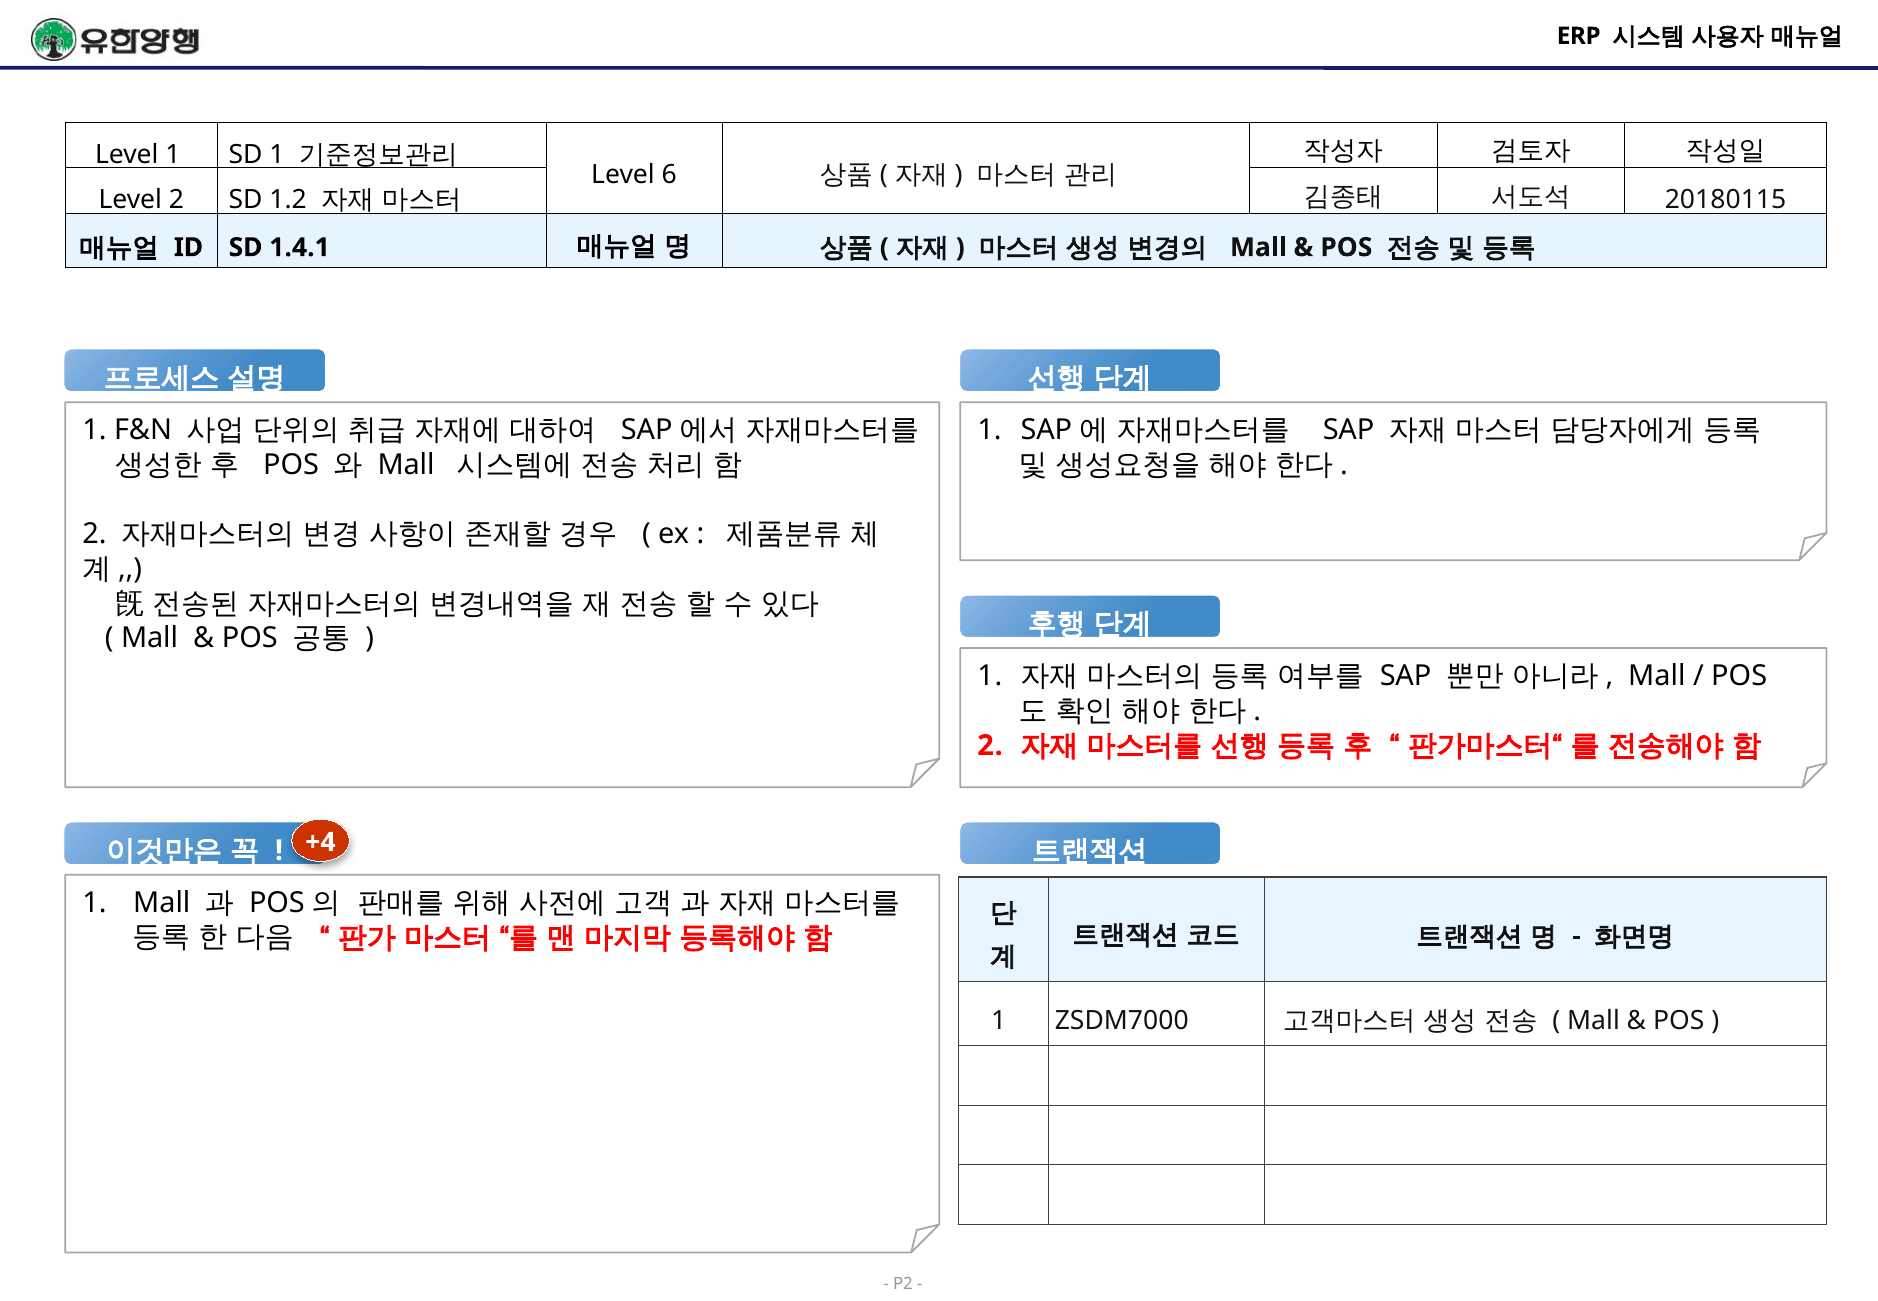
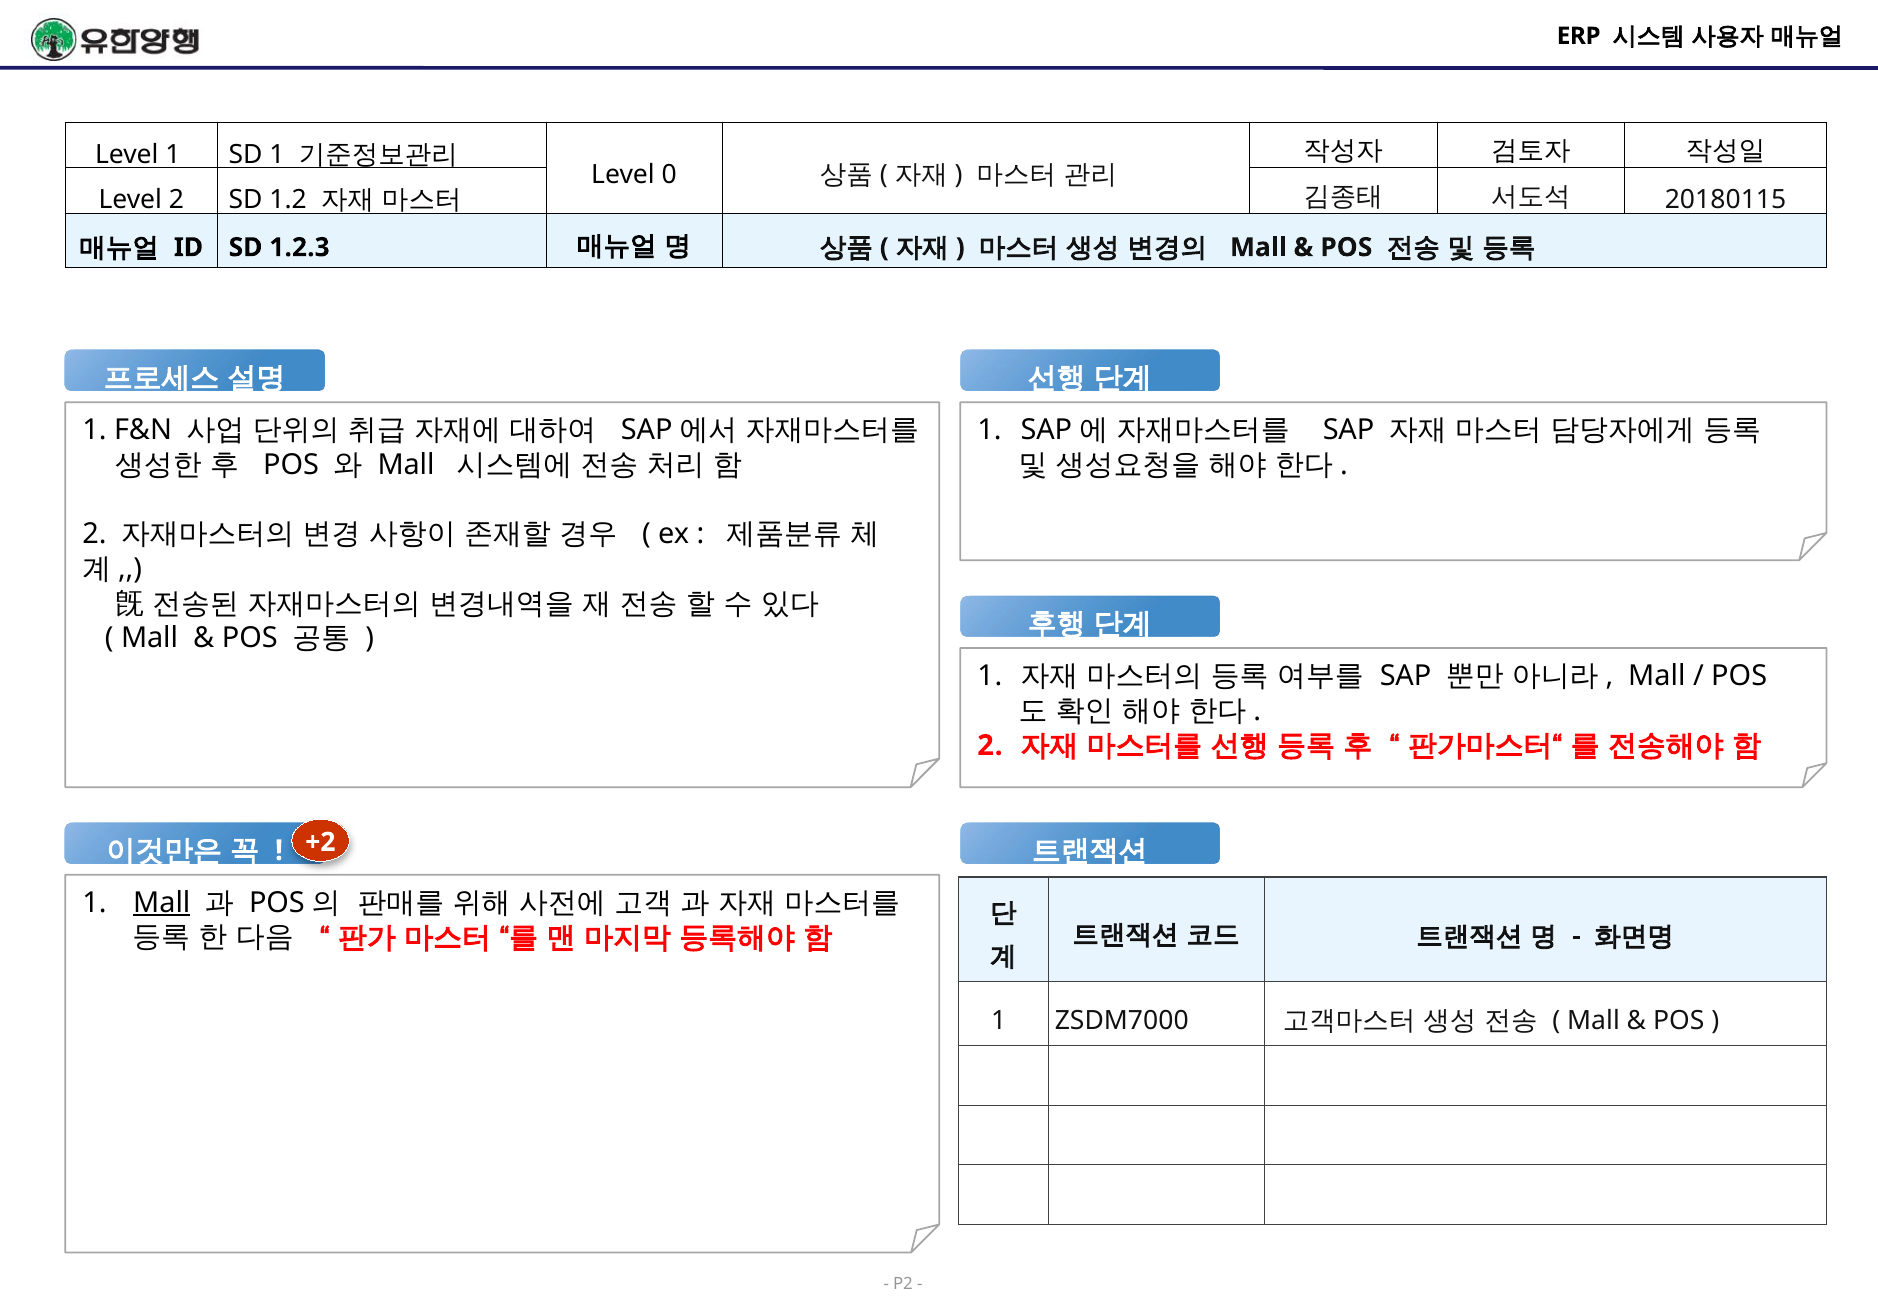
6: 6 -> 0 (669, 174)
1.4.1: 1.4.1 -> 1.2.3 (300, 247)
+4: +4 -> +2 (320, 842)
Mall underline: none -> present (162, 902)
